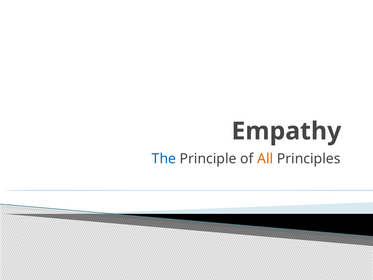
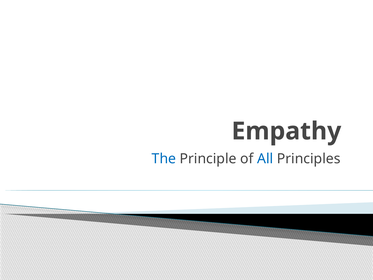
All colour: orange -> blue (265, 159)
